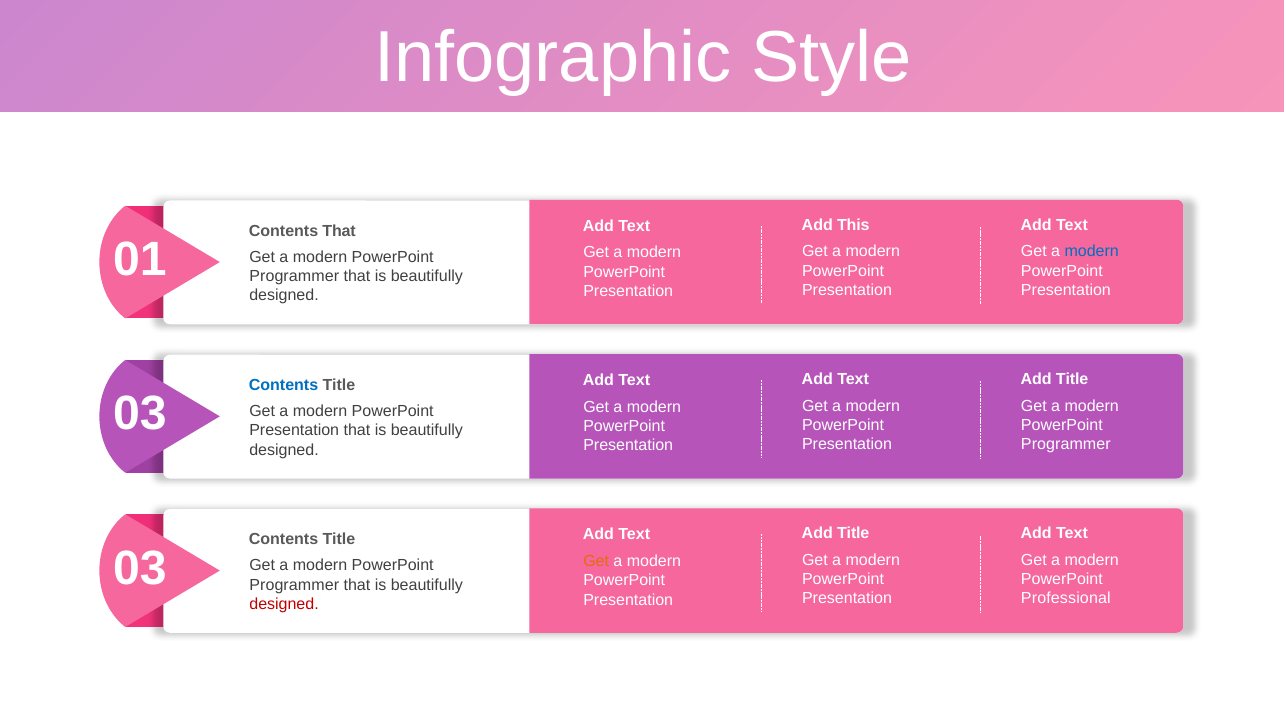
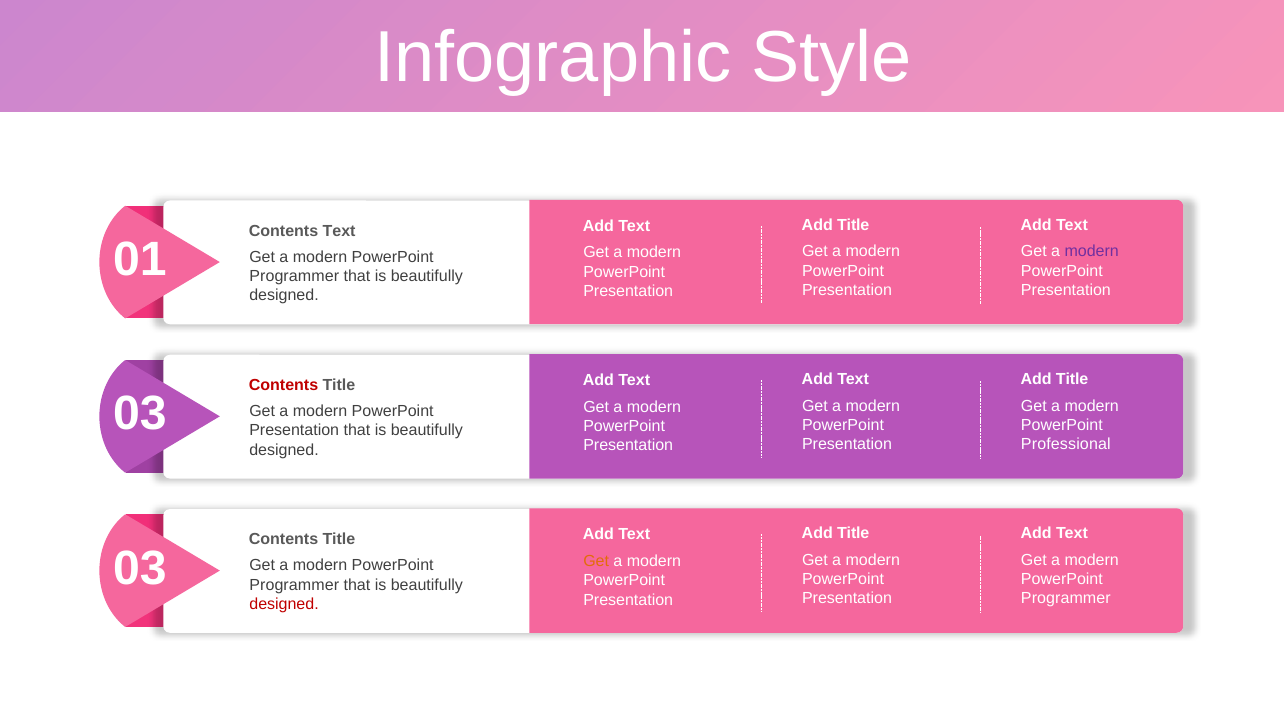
This: This -> Title (853, 225)
Contents That: That -> Text (339, 231)
modern colour: blue -> purple (1092, 252)
Contents colour: blue -> red (284, 385)
Programmer: Programmer -> Professional (1066, 444)
Professional: Professional -> Programmer (1066, 599)
